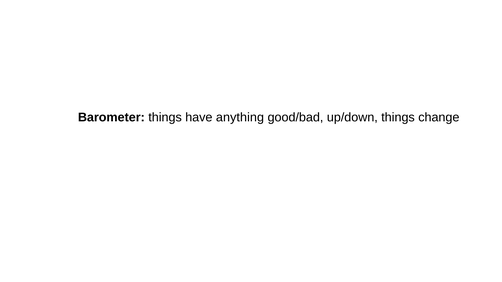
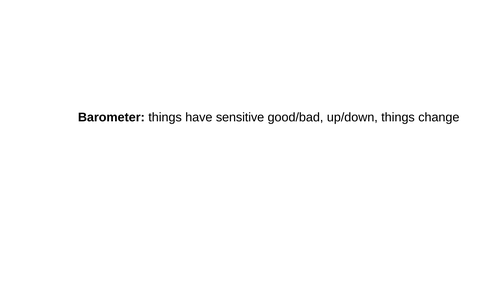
anything: anything -> sensitive (240, 118)
